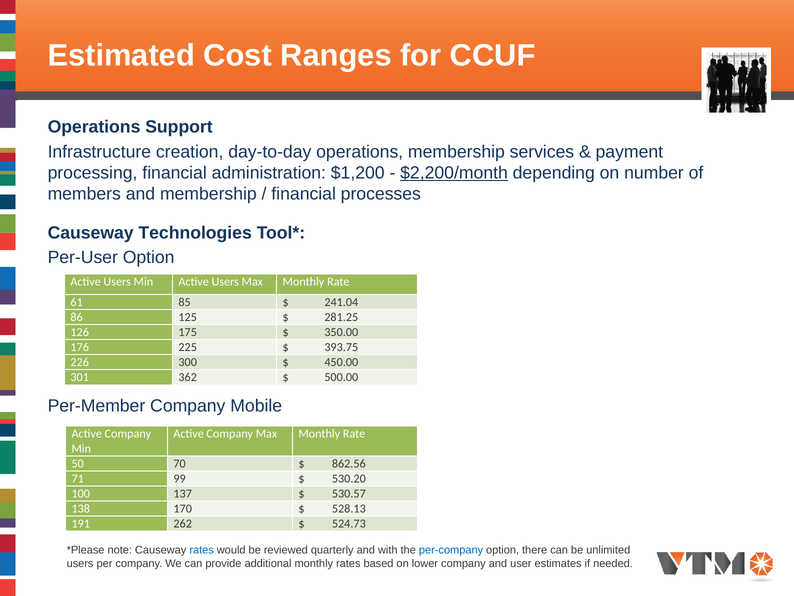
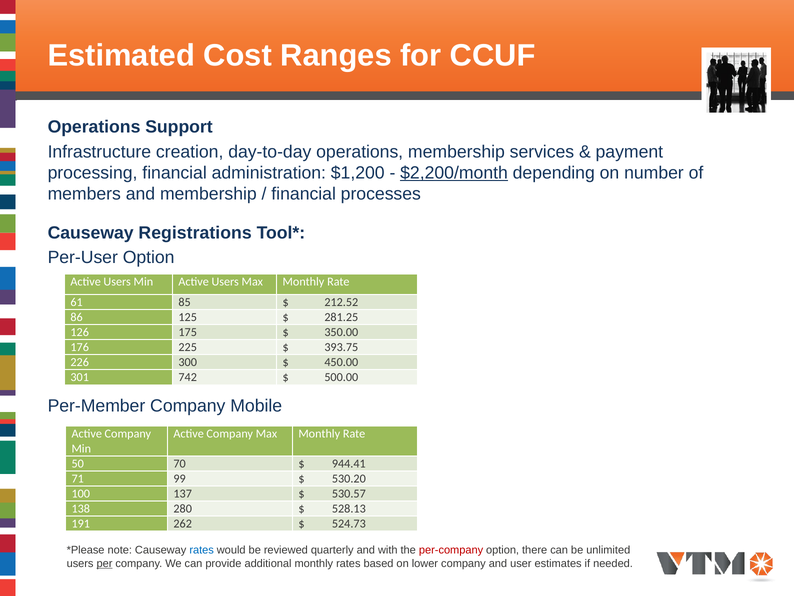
Technologies: Technologies -> Registrations (195, 233)
241.04: 241.04 -> 212.52 (341, 302)
362: 362 -> 742 (188, 377)
862.56: 862.56 -> 944.41 (349, 463)
170: 170 -> 280 (183, 508)
per-company colour: blue -> red (451, 550)
per underline: none -> present (105, 563)
